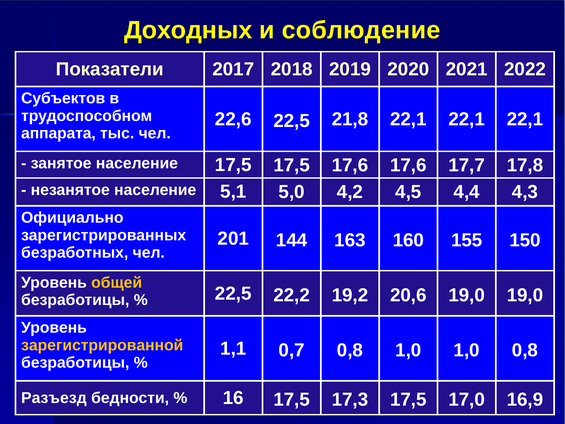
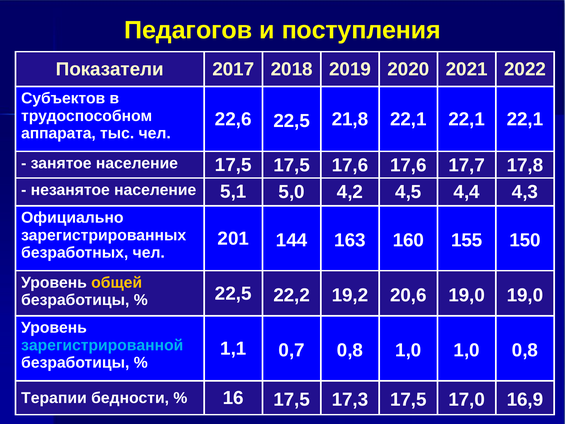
Доходных: Доходных -> Педагогов (188, 30)
соблюдение: соблюдение -> поступления (361, 30)
зарегистрированной colour: yellow -> light blue (102, 345)
Разъезд: Разъезд -> Терапии (54, 398)
